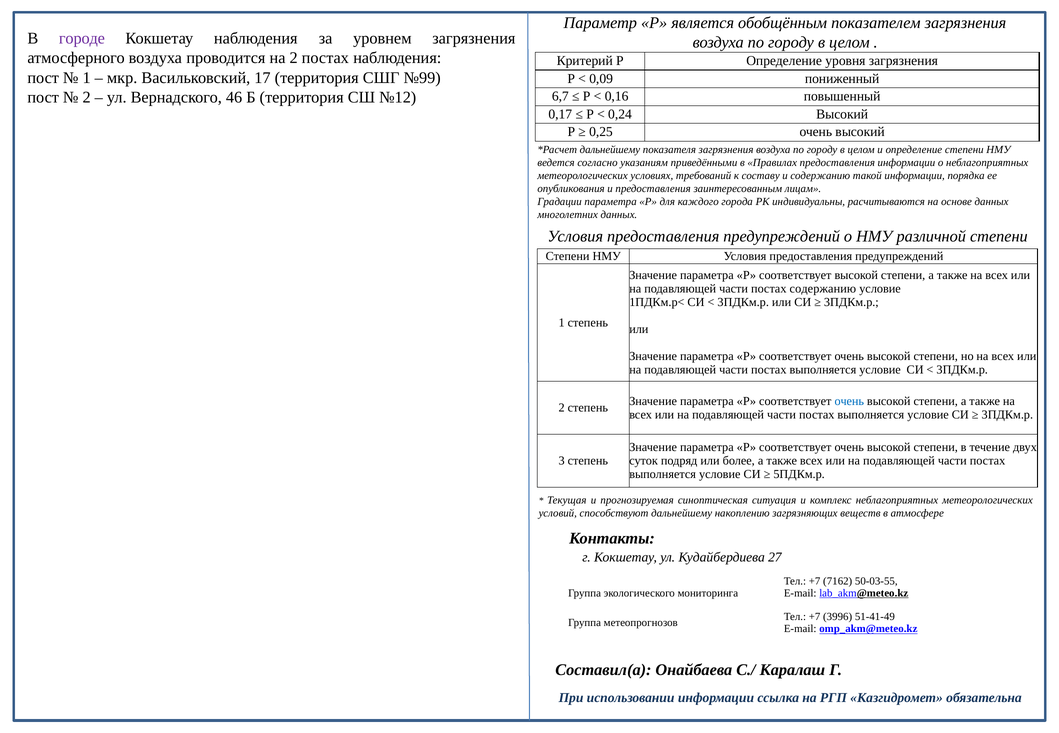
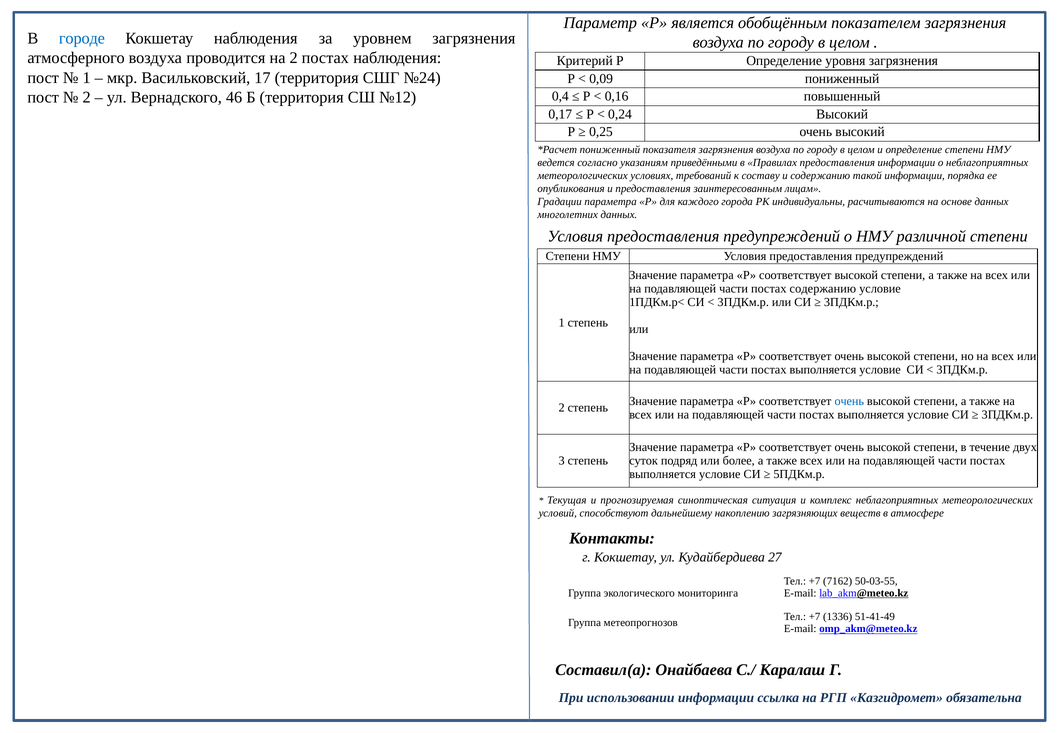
городе colour: purple -> blue (82, 39)
№99: №99 -> №24 (422, 78)
6,7: 6,7 -> 0,4 (560, 96)
дальнейшему: дальнейшему -> пониженный (610, 150)
3996: 3996 -> 1336 (838, 617)
